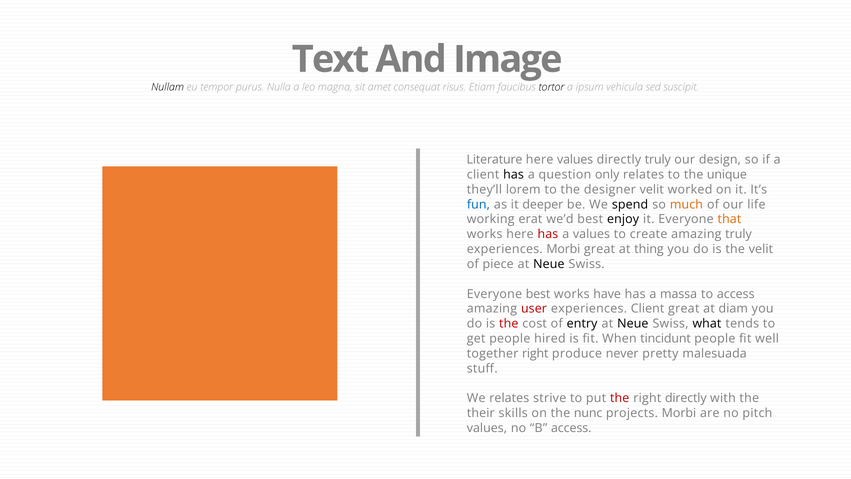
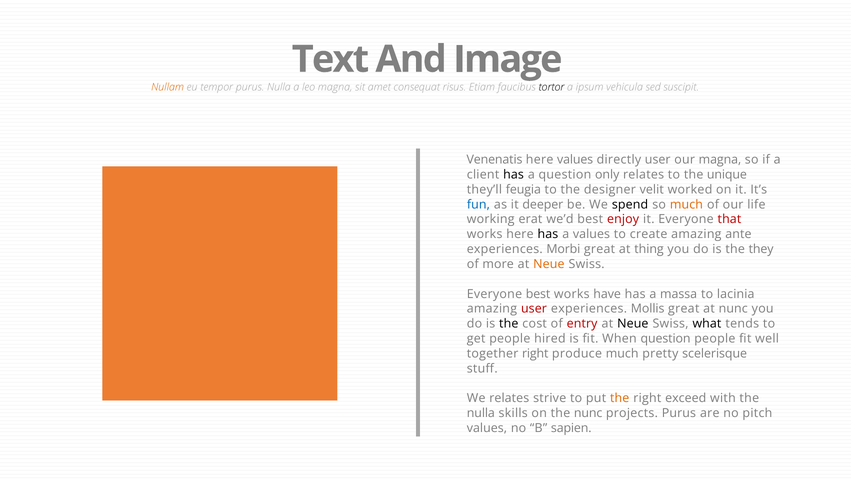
Nullam colour: black -> orange (168, 87)
Literature: Literature -> Venenatis (495, 160)
directly truly: truly -> user (658, 160)
our design: design -> magna (720, 160)
lorem: lorem -> feugia (523, 189)
enjoy colour: black -> red (623, 219)
that colour: orange -> red (729, 219)
has colour: red -> black (548, 234)
amazing truly: truly -> ante (738, 234)
the velit: velit -> they (761, 249)
piece: piece -> more (498, 264)
Neue colour: black -> orange (549, 264)
to access: access -> lacinia (736, 294)
experiences Client: Client -> Mollis (648, 309)
at diam: diam -> nunc (733, 309)
the colour: red -> black (509, 324)
entry colour: black -> red (582, 324)
When tincidunt: tincidunt -> question (666, 338)
produce never: never -> much (622, 353)
malesuada: malesuada -> scelerisque (715, 353)
the colour: red -> orange (620, 398)
right directly: directly -> exceed (686, 398)
their: their -> nulla (481, 413)
projects Morbi: Morbi -> Purus (679, 413)
B access: access -> sapien (571, 428)
